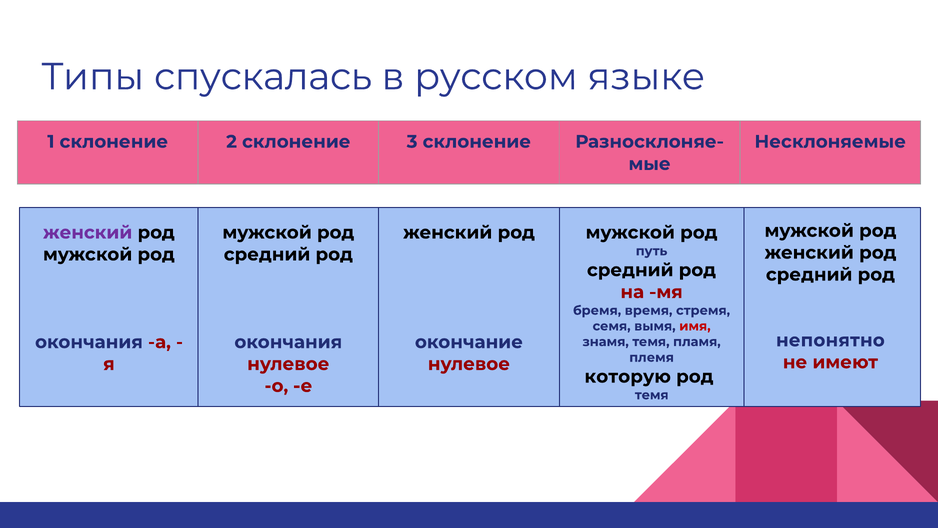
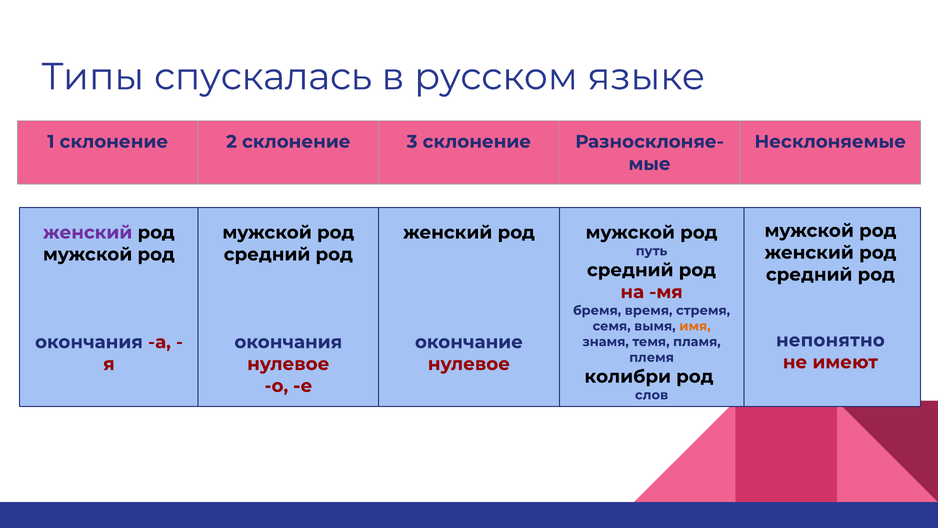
имя colour: red -> orange (695, 326)
которую: которую -> колибри (628, 376)
темя: темя -> слов (652, 395)
